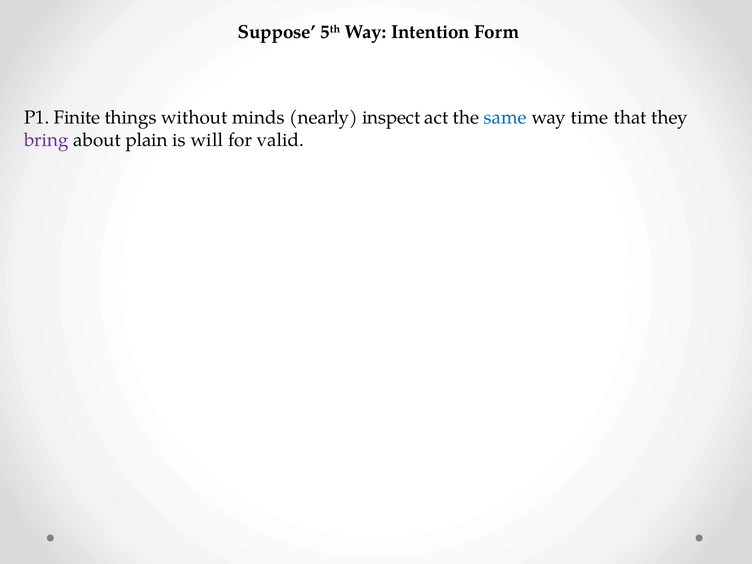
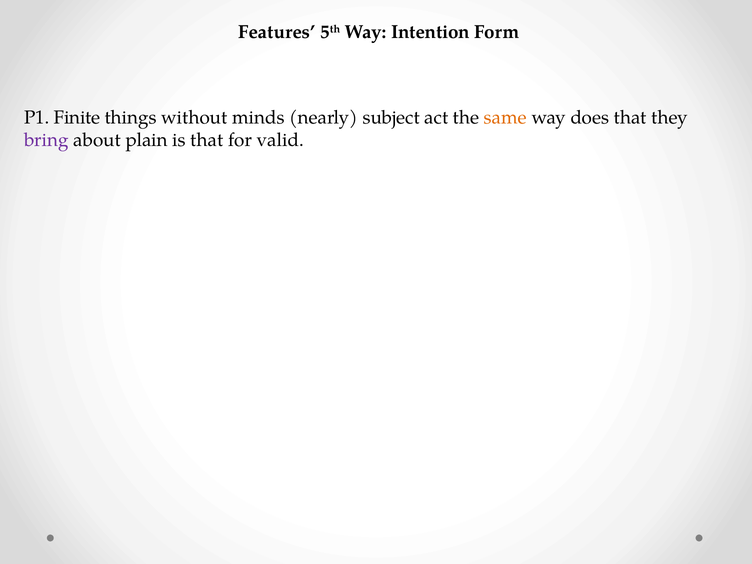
Suppose: Suppose -> Features (277, 32)
inspect: inspect -> subject (391, 118)
same colour: blue -> orange (505, 118)
time: time -> does (590, 118)
is will: will -> that (207, 140)
